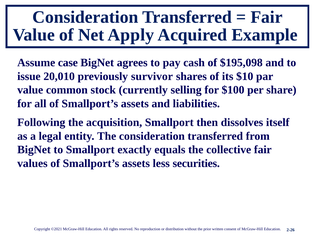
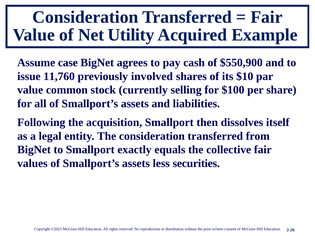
Apply: Apply -> Utility (131, 35)
$195,098: $195,098 -> $550,900 (241, 63)
20,010: 20,010 -> 11,760 (59, 76)
survivor: survivor -> involved (152, 76)
